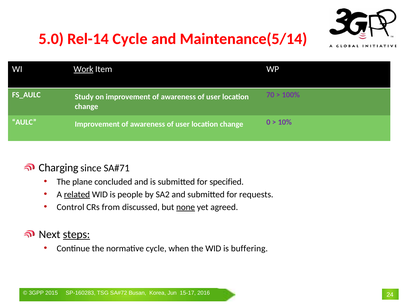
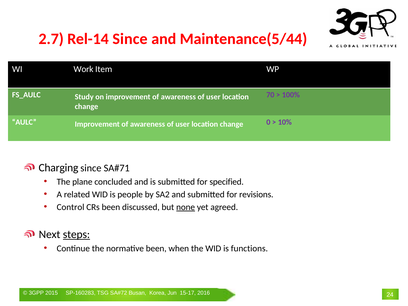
5.0: 5.0 -> 2.7 (51, 39)
Rel-14 Cycle: Cycle -> Since (130, 39)
Maintenance(5/14: Maintenance(5/14 -> Maintenance(5/44 (243, 39)
Work underline: present -> none (83, 69)
related underline: present -> none (77, 194)
requests: requests -> revisions (256, 194)
CRs from: from -> been (111, 207)
normative cycle: cycle -> been (156, 248)
buffering: buffering -> functions (249, 248)
